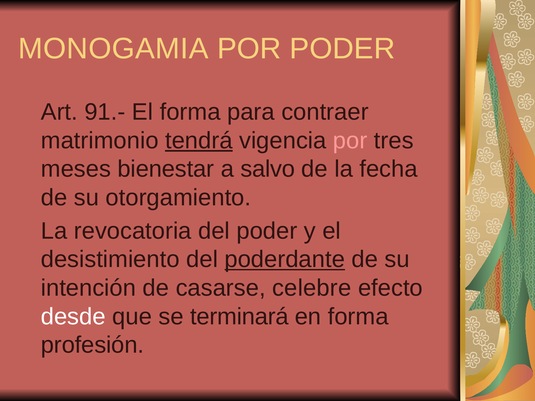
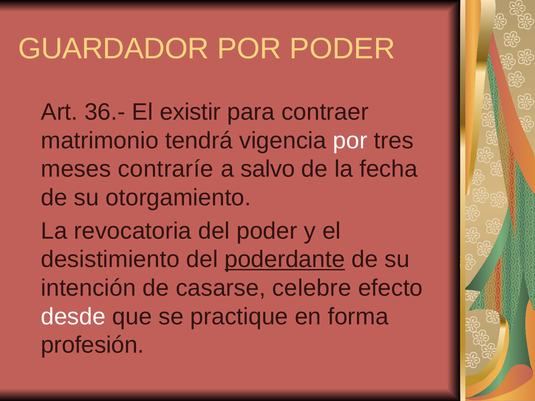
MONOGAMIA: MONOGAMIA -> GUARDADOR (114, 49)
91.-: 91.- -> 36.- (105, 112)
El forma: forma -> existir (190, 112)
tendrá underline: present -> none (199, 141)
por colour: pink -> white (350, 141)
bienestar: bienestar -> contraríe (166, 169)
terminará: terminará -> practique (239, 317)
